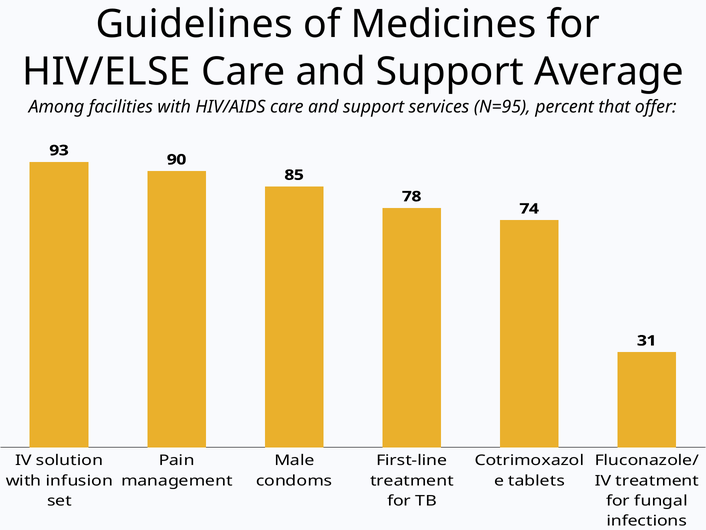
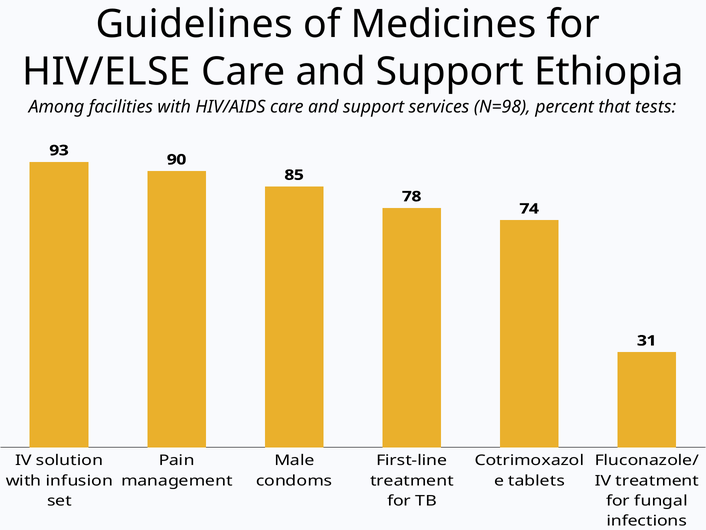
Average: Average -> Ethiopia (609, 72)
N=95: N=95 -> N=98 (502, 107)
offer: offer -> tests (656, 107)
